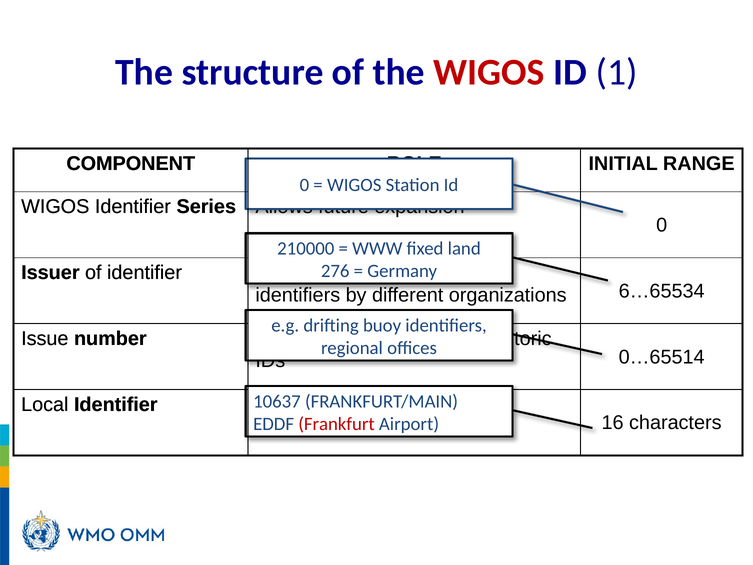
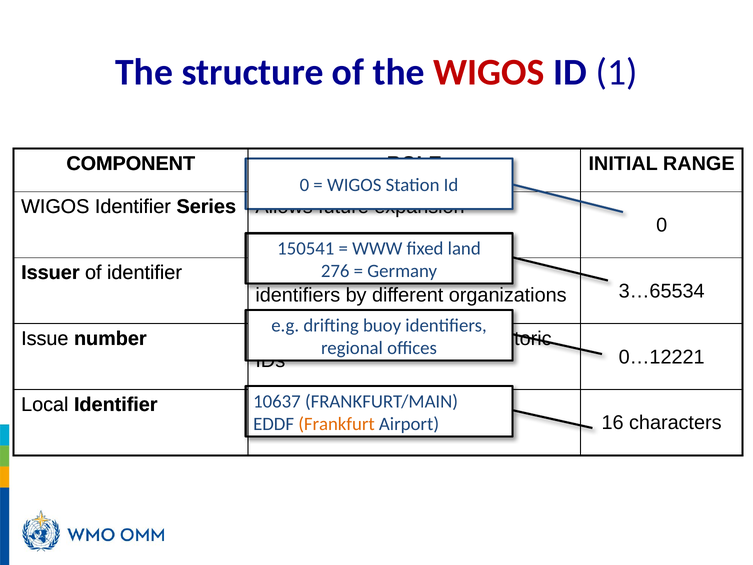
210000: 210000 -> 150541 (306, 248)
6…65534: 6…65534 -> 3…65534 (662, 291)
0…65514: 0…65514 -> 0…12221 (662, 357)
Frankfurt colour: red -> orange (336, 424)
